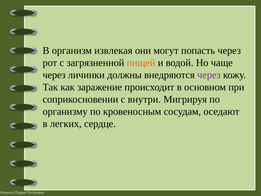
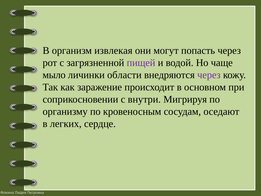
пищей colour: orange -> purple (141, 63)
через: через -> мыло (54, 75)
должны: должны -> области (124, 75)
